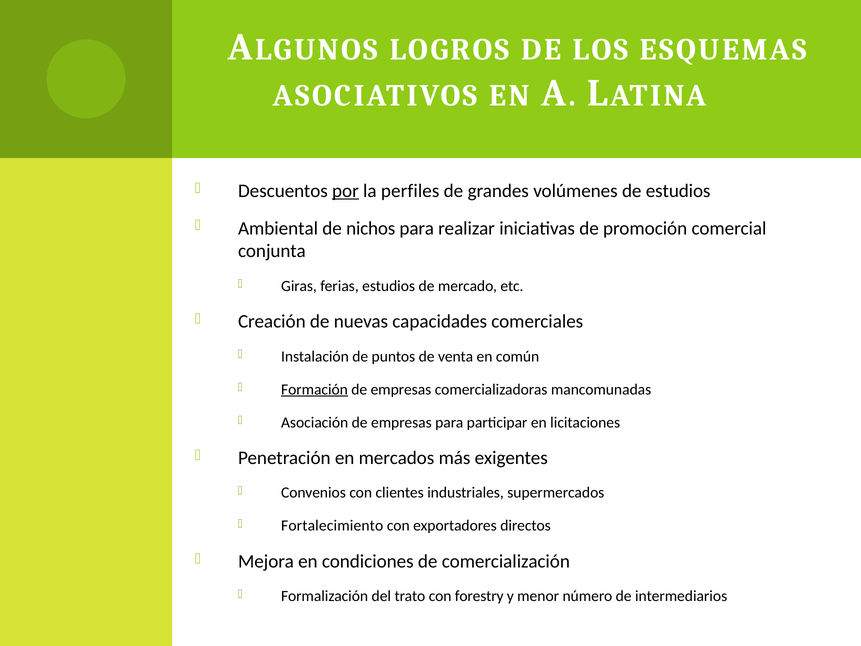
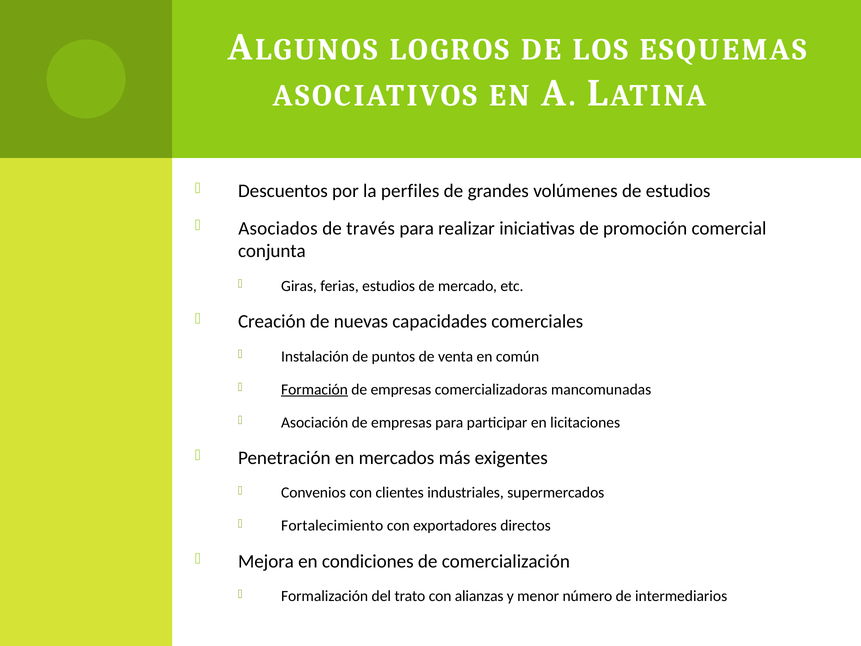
por underline: present -> none (345, 191)
Ambiental: Ambiental -> Asociados (278, 228)
nichos: nichos -> través (371, 228)
forestry: forestry -> alianzas (479, 596)
